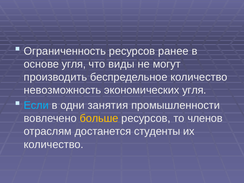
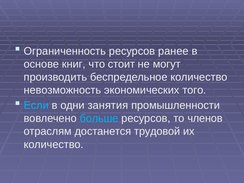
основе угля: угля -> книг (74, 64)
виды: виды -> стоит (121, 64)
экономических угля: угля -> того (194, 90)
больше colour: yellow -> light blue (99, 118)
студенты: студенты -> трудовой (157, 131)
